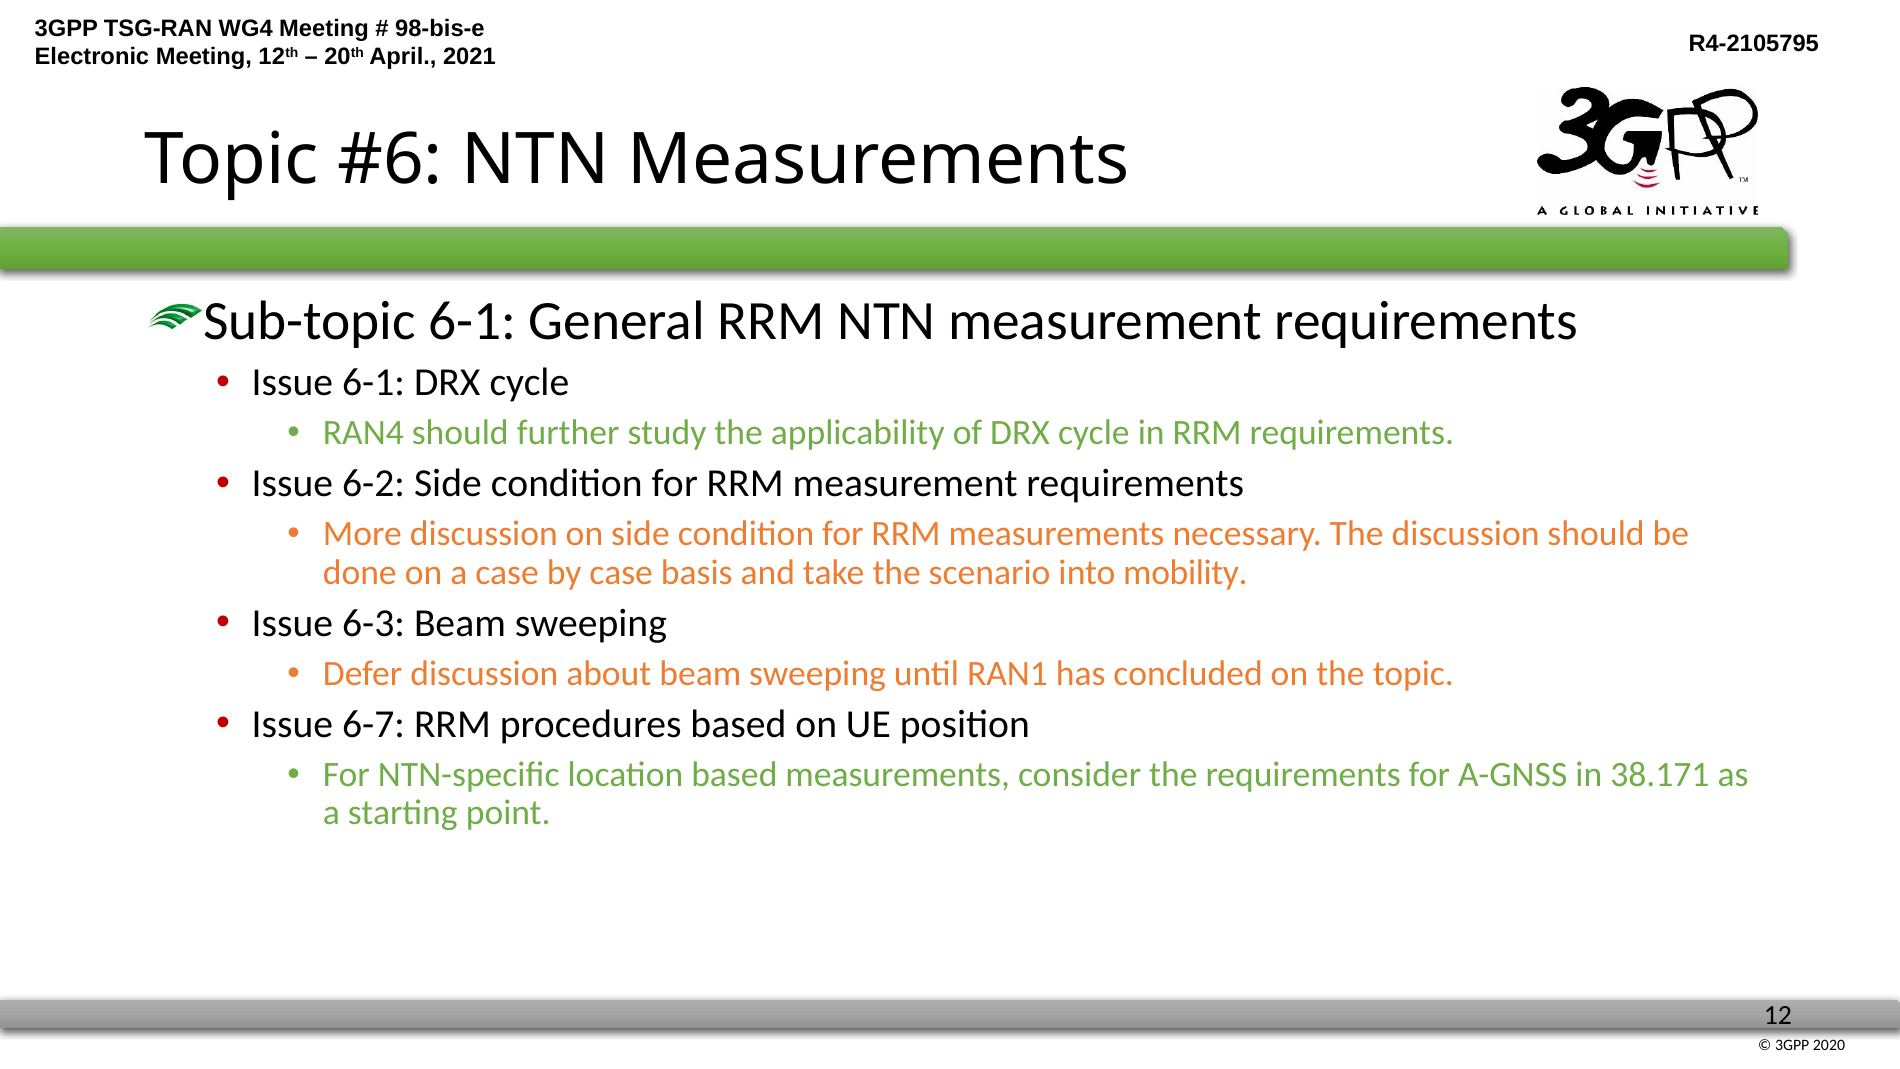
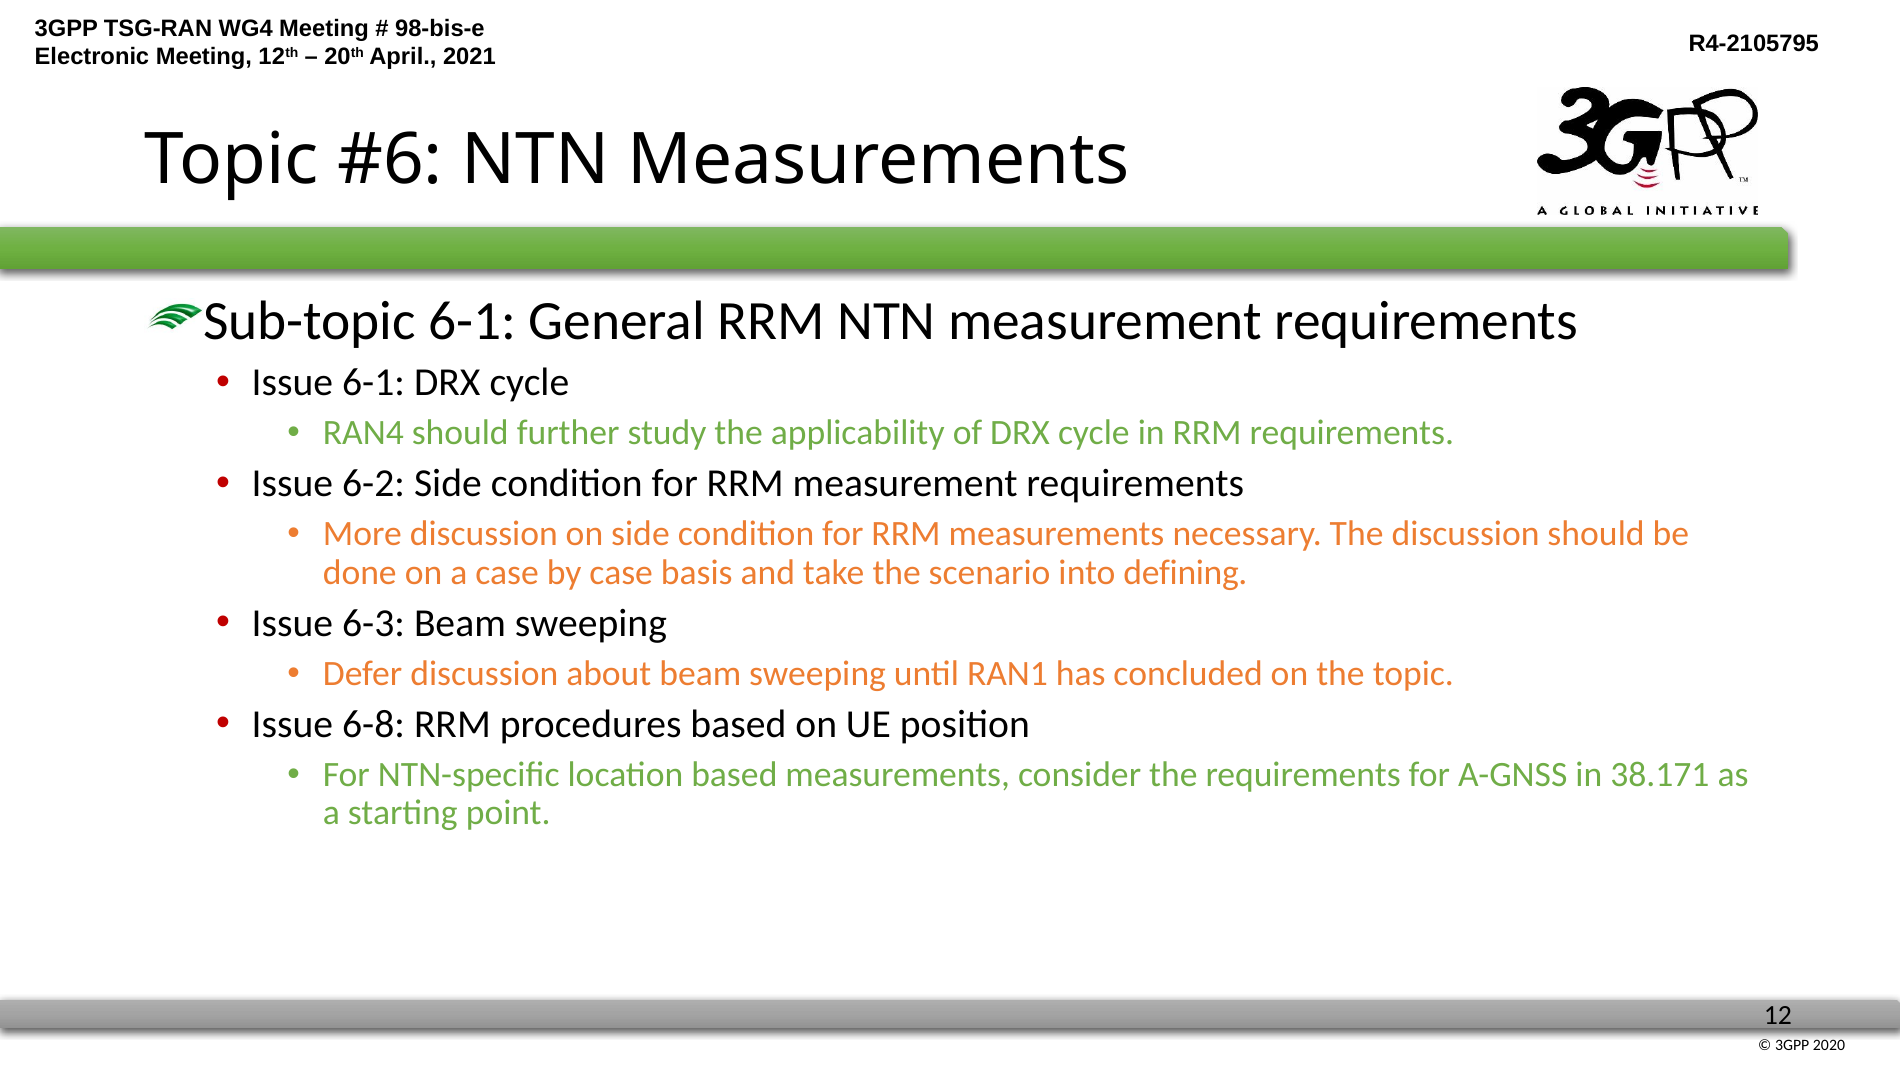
mobility: mobility -> defining (1185, 572)
6-7: 6-7 -> 6-8 (374, 724)
